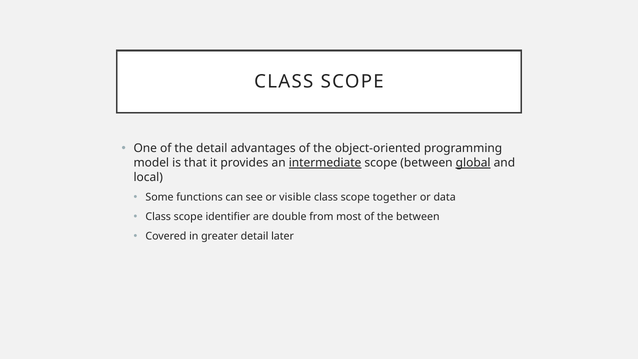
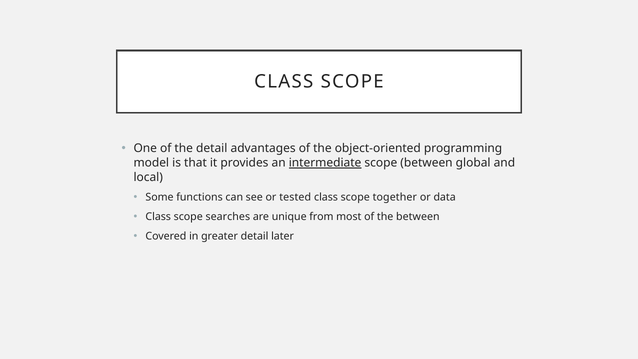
global underline: present -> none (473, 163)
visible: visible -> tested (295, 197)
identifier: identifier -> searches (228, 217)
double: double -> unique (289, 217)
